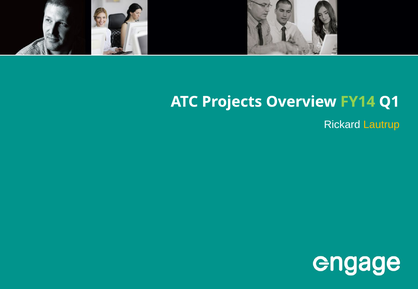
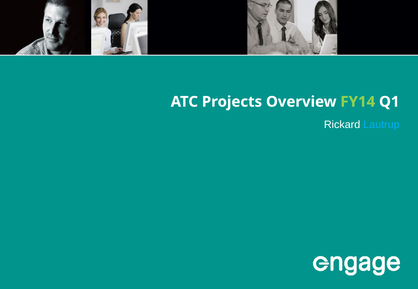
Lautrup colour: yellow -> light blue (381, 125)
